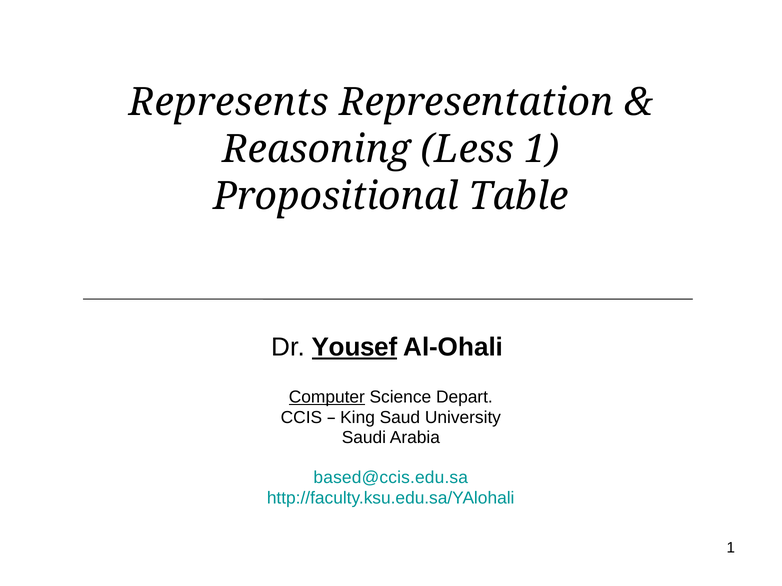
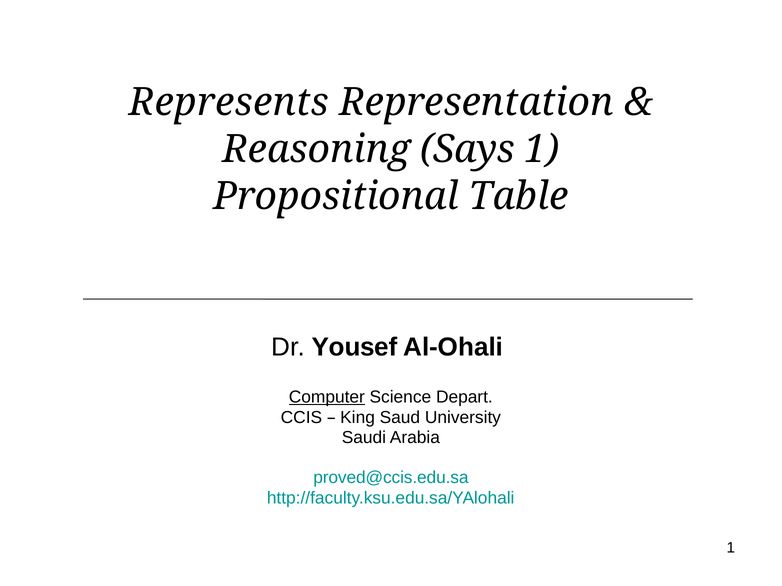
Less: Less -> Says (468, 149)
Yousef underline: present -> none (355, 348)
based@ccis.edu.sa: based@ccis.edu.sa -> proved@ccis.edu.sa (391, 478)
